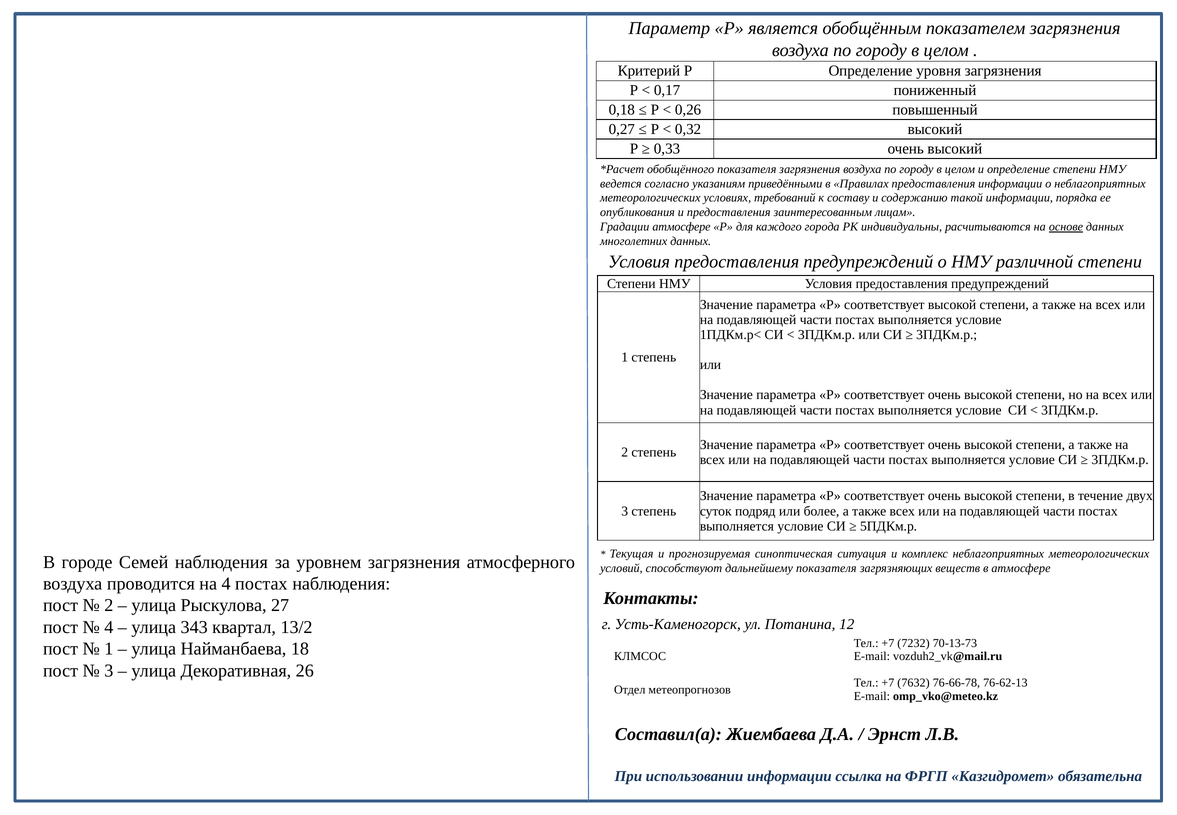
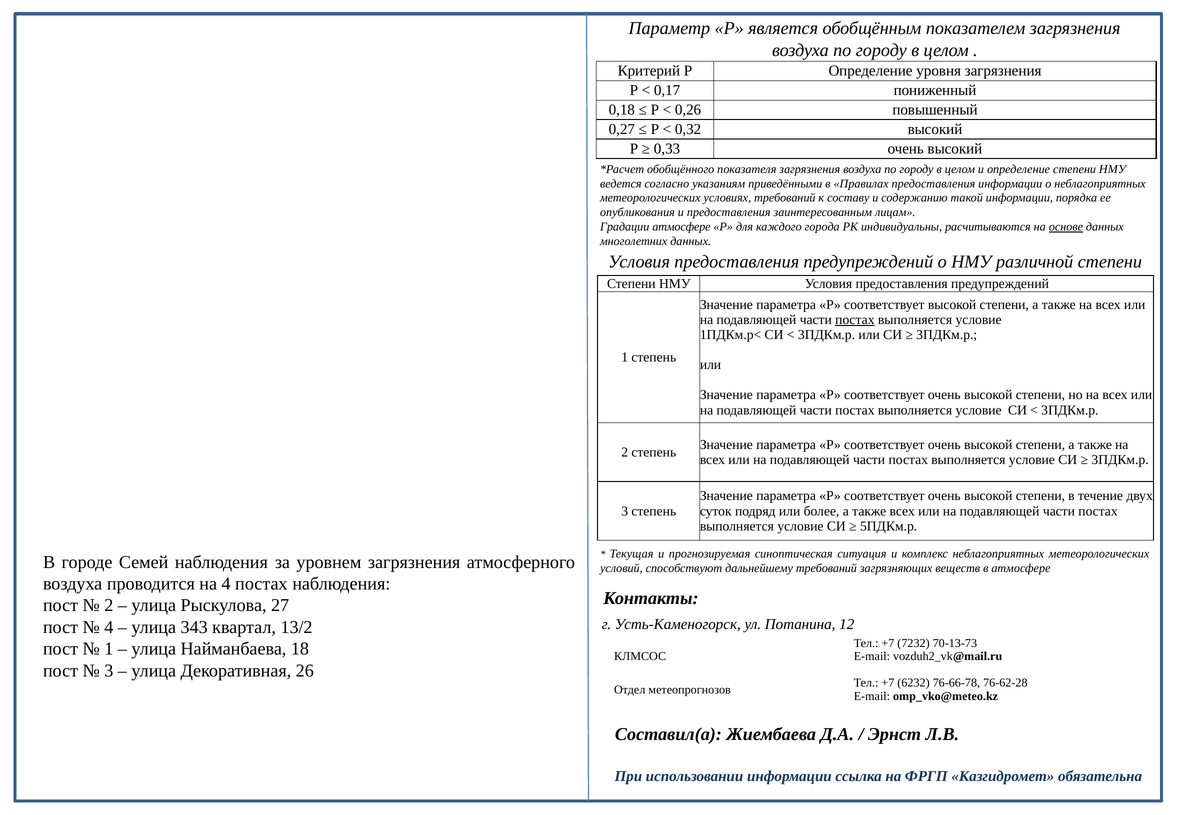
постах underline: none -> present (855, 320)
дальнейшему показателя: показателя -> требований (826, 568)
7632: 7632 -> 6232 (914, 683)
76-62-13: 76-62-13 -> 76-62-28 (1005, 683)
